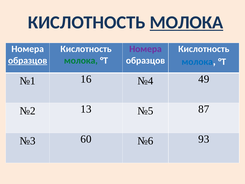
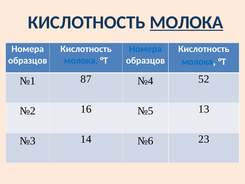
Номера colour: purple -> blue (145, 49)
образцов underline: present -> none (28, 60)
молока colour: green -> blue (81, 60)
16: 16 -> 87 (86, 79)
49: 49 -> 52 (204, 79)
13: 13 -> 16 (86, 109)
87: 87 -> 13 (204, 109)
60: 60 -> 14 (86, 139)
93: 93 -> 23 (204, 139)
